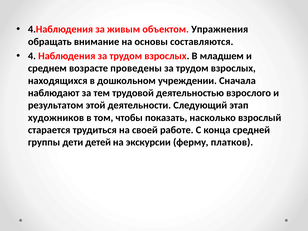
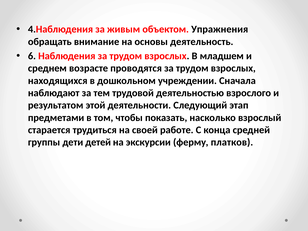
составляются: составляются -> деятельность (202, 42)
4: 4 -> 6 (32, 56)
проведены: проведены -> проводятся (136, 68)
художников: художников -> предметами (56, 118)
